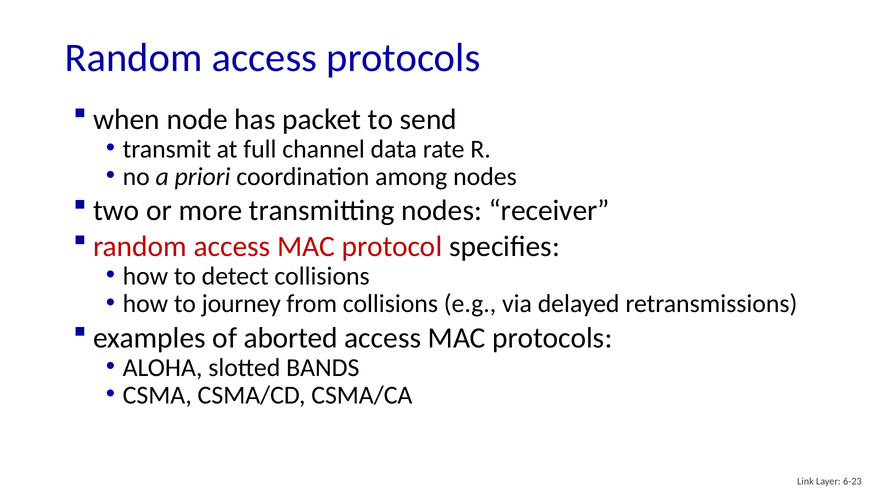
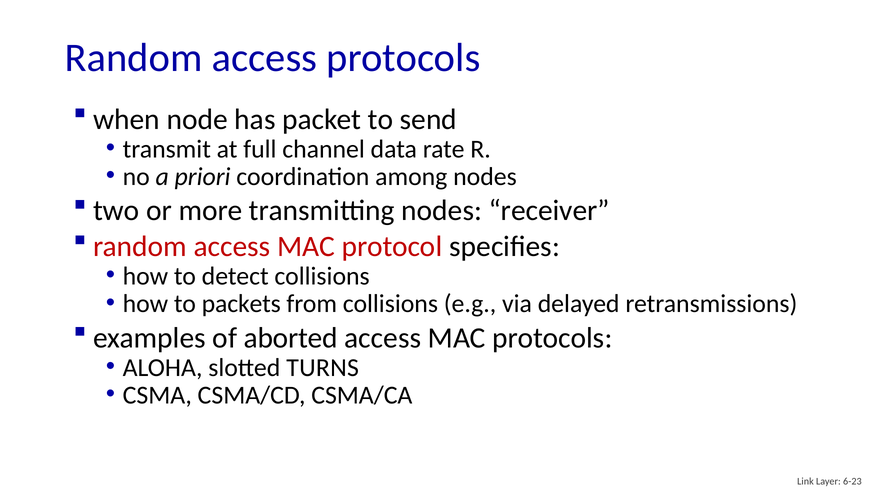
journey: journey -> packets (241, 304)
BANDS: BANDS -> TURNS (323, 367)
